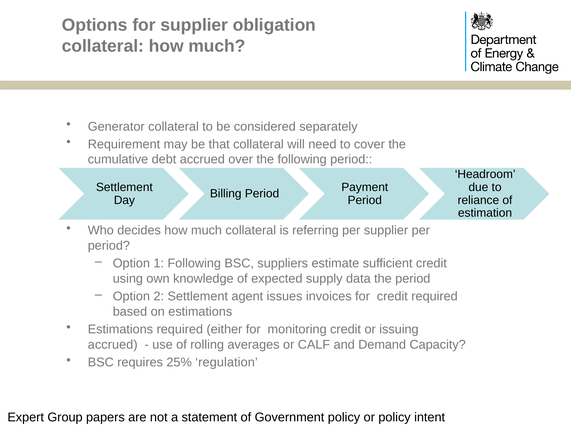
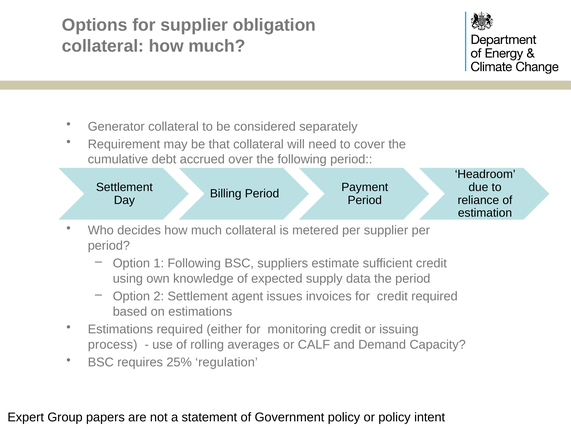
referring: referring -> metered (315, 231)
accrued: accrued -> process (113, 345)
